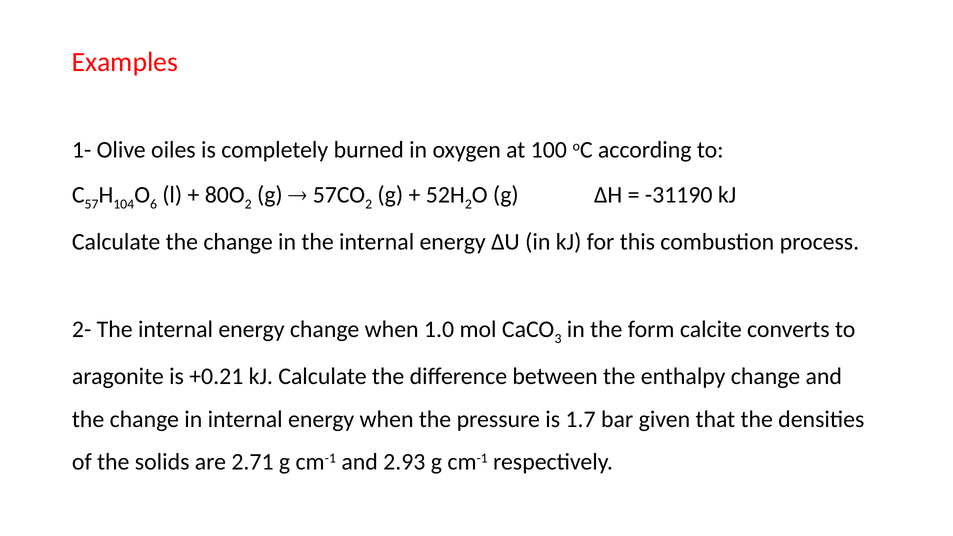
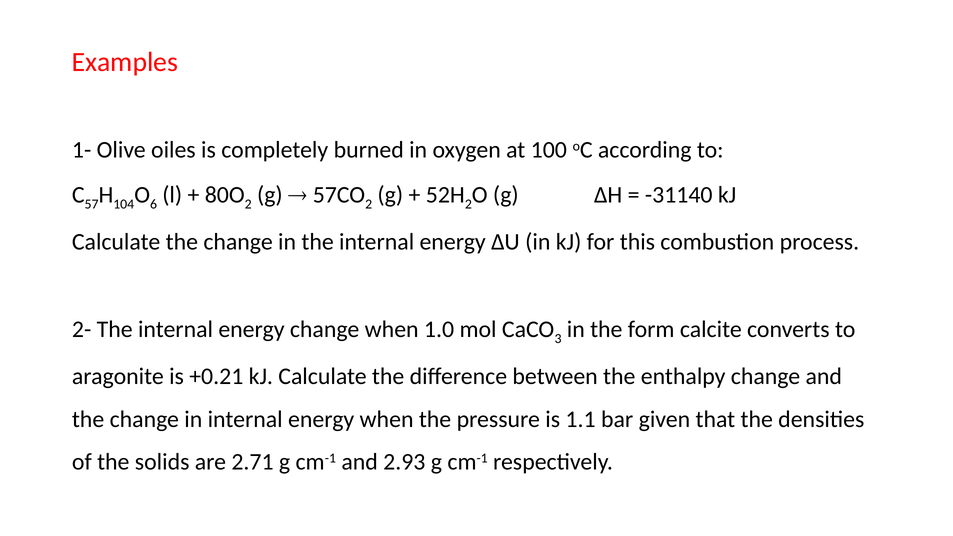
-31190: -31190 -> -31140 (679, 195)
1.7: 1.7 -> 1.1 (581, 419)
